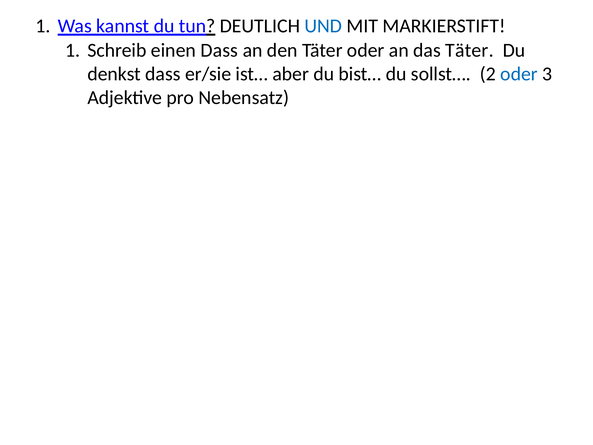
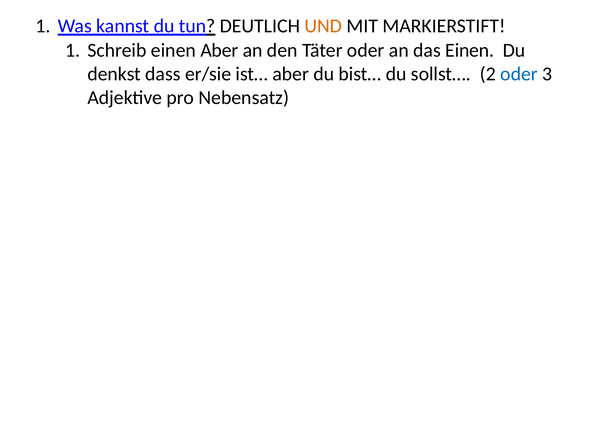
UND colour: blue -> orange (323, 26)
einen Dass: Dass -> Aber (219, 50)
das Täter: Täter -> Einen (470, 50)
